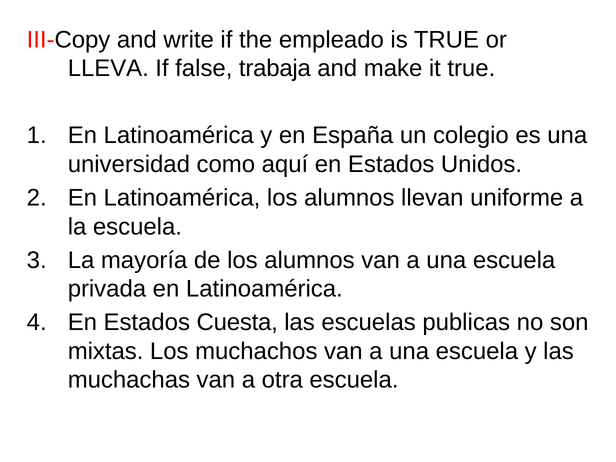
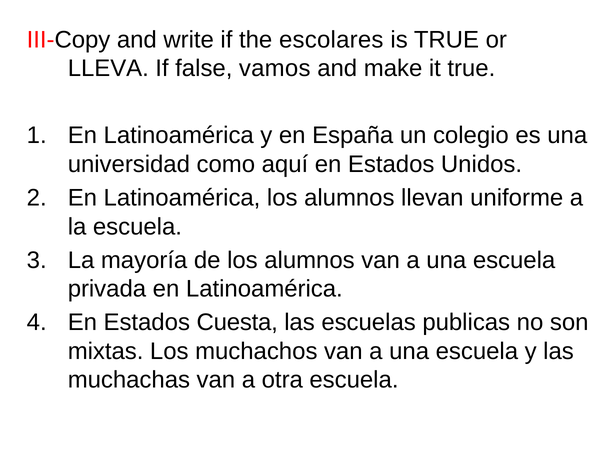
empleado: empleado -> escolares (331, 40)
trabaja: trabaja -> vamos (275, 68)
